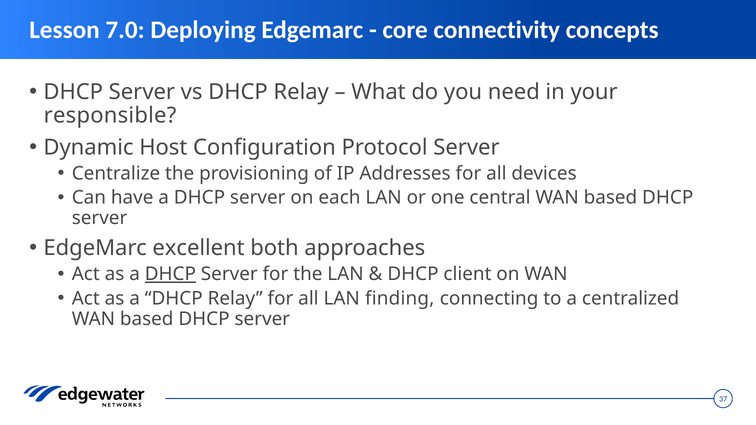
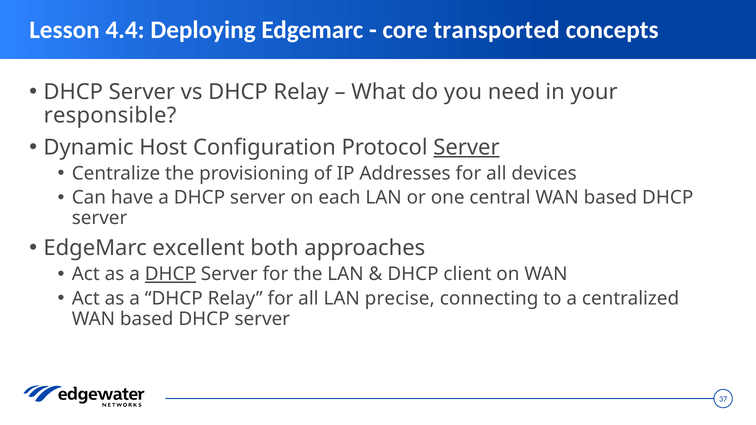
7.0: 7.0 -> 4.4 (125, 30)
connectivity: connectivity -> transported (497, 30)
Server underline: none -> present (466, 147)
finding: finding -> precise (400, 299)
